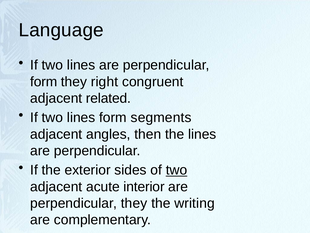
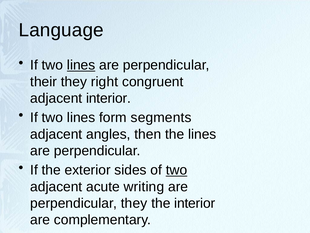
lines underline: none -> present (81, 65)
form: form -> their (44, 82)
adjacent related: related -> interior (108, 98)
interior: interior -> writing (144, 186)
the writing: writing -> interior (195, 203)
